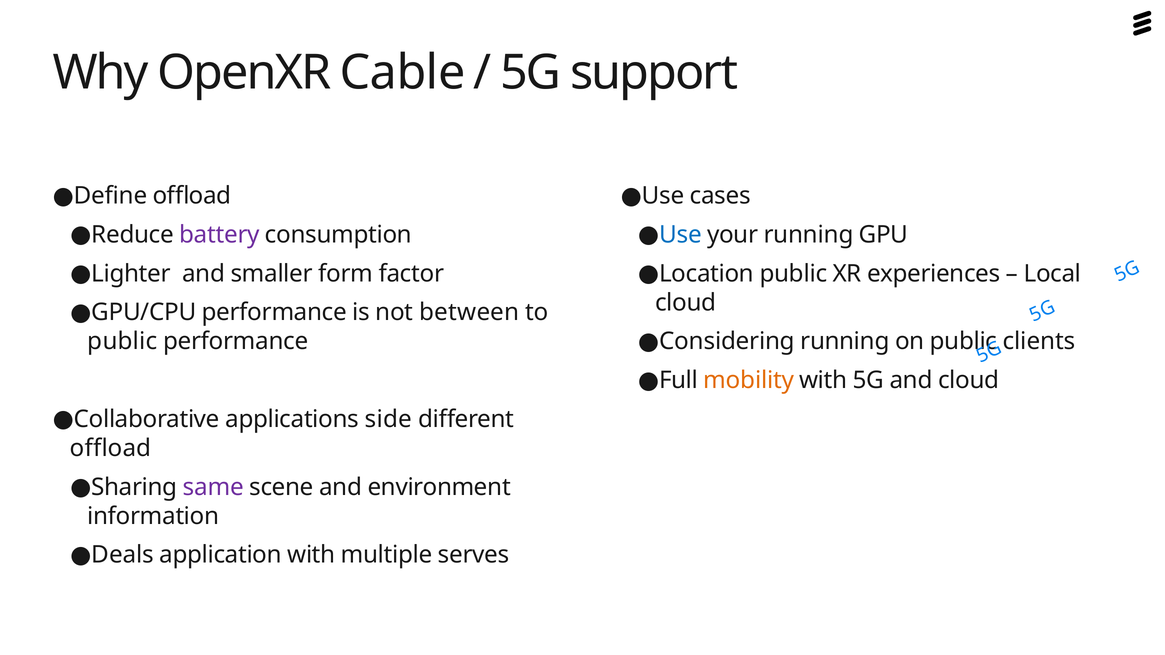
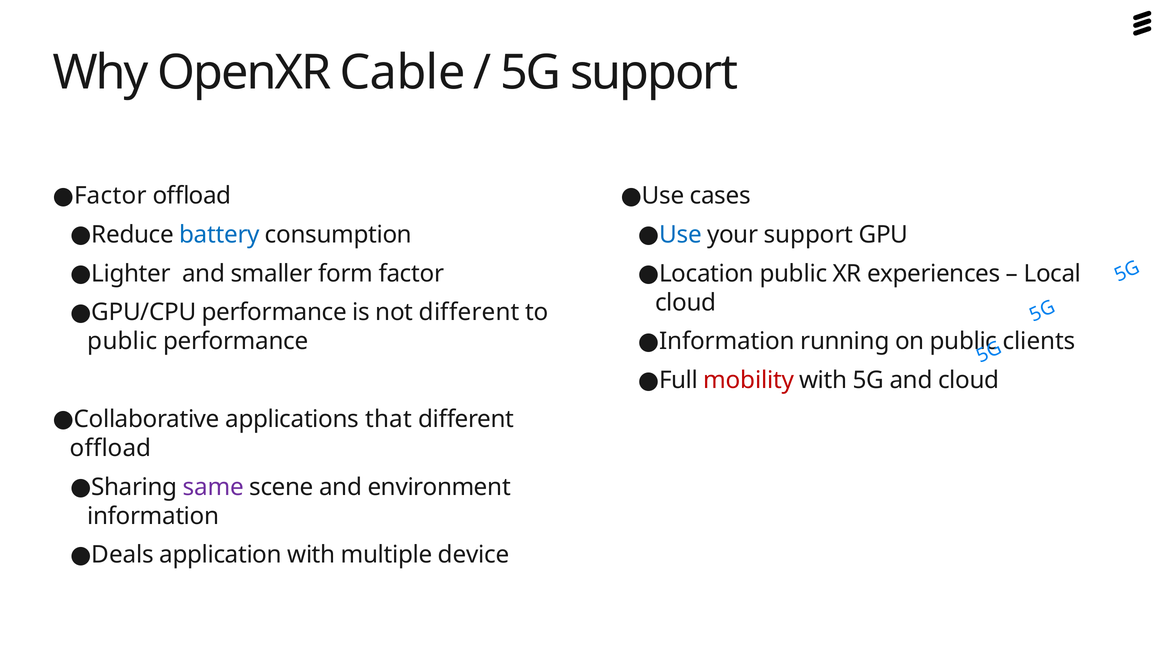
Define: Define -> Factor (110, 196)
battery colour: purple -> blue (219, 235)
your running: running -> support (808, 235)
not between: between -> different (469, 312)
Considering: Considering -> Information (727, 342)
mobility colour: orange -> red (749, 380)
side: side -> that (389, 419)
serves: serves -> device (474, 555)
